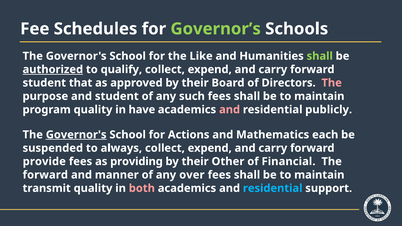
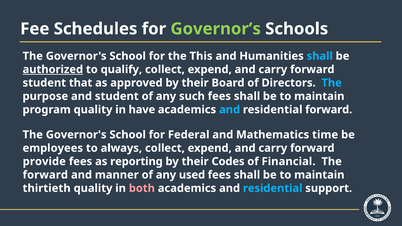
Like: Like -> This (201, 56)
shall colour: light green -> light blue (320, 56)
The colour: pink -> light blue (332, 83)
and colour: pink -> light blue (230, 110)
residential publicly: publicly -> forward (329, 110)
Governor's underline: present -> none (76, 135)
Actions: Actions -> Federal (189, 135)
each: each -> time (325, 135)
suspended: suspended -> employees (53, 148)
providing: providing -> reporting (136, 162)
Other: Other -> Codes (228, 162)
over: over -> used (192, 175)
transmit: transmit -> thirtieth (47, 188)
